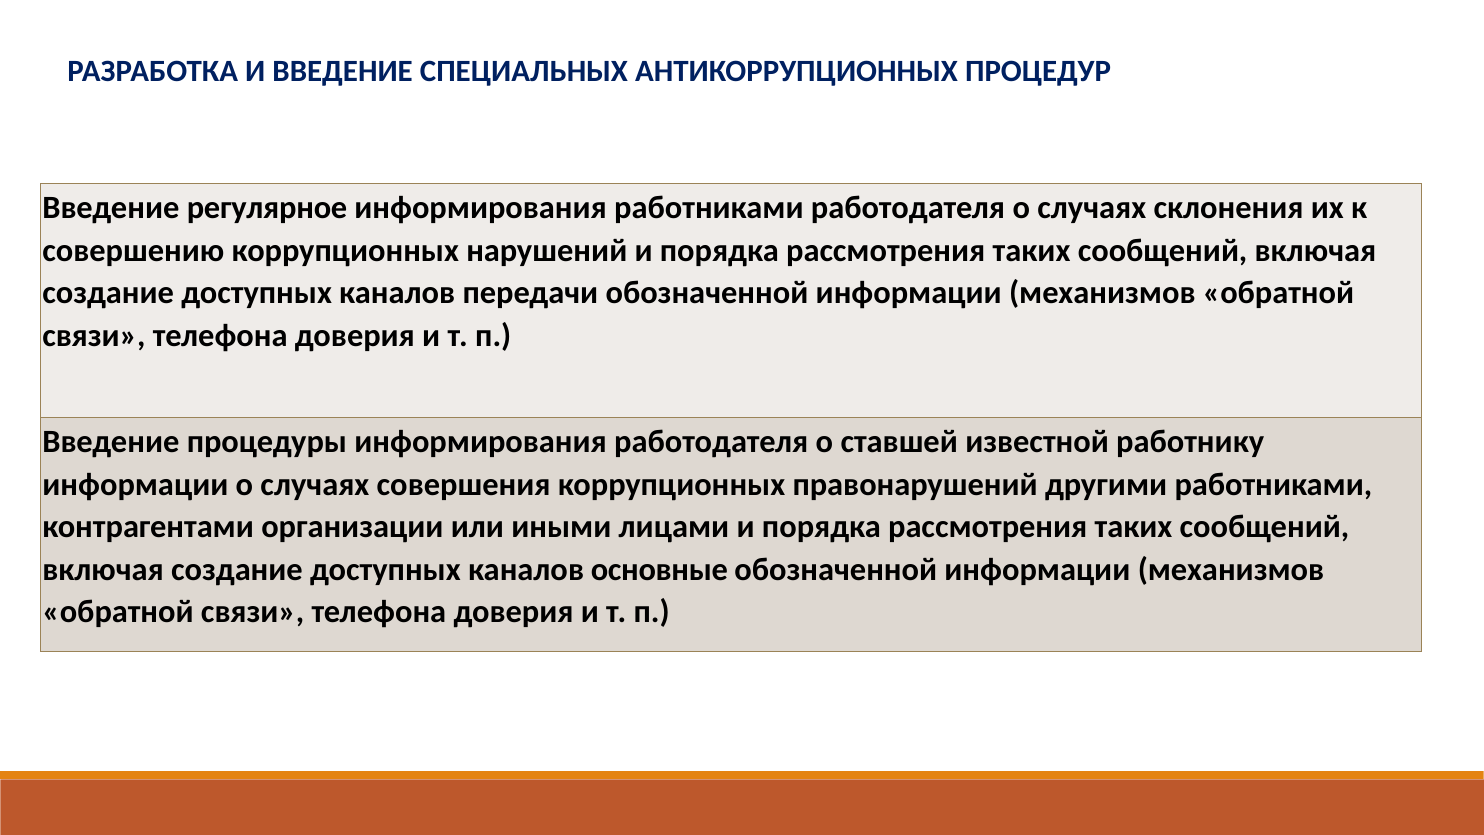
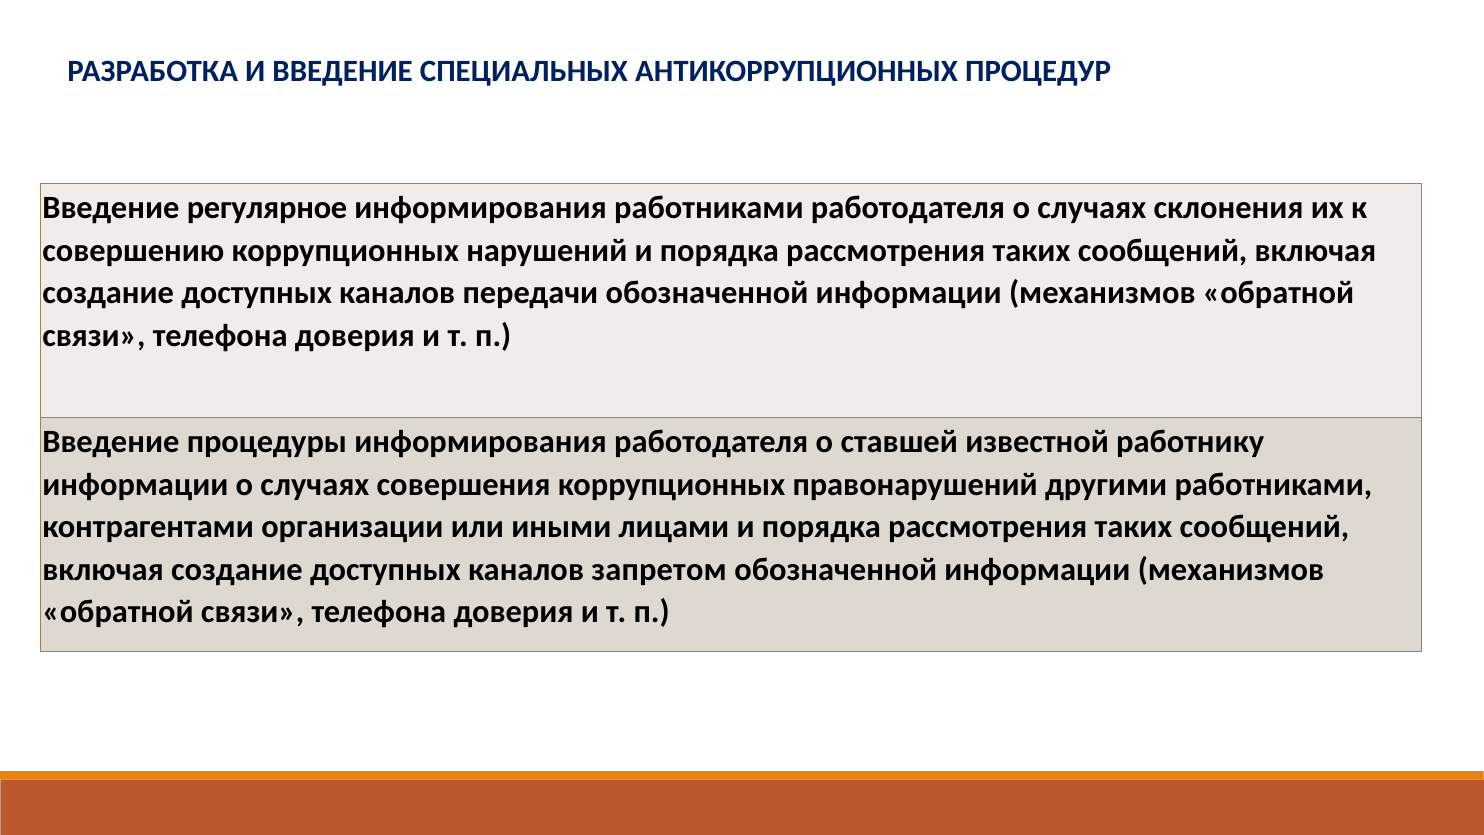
основные: основные -> запретом (659, 569)
